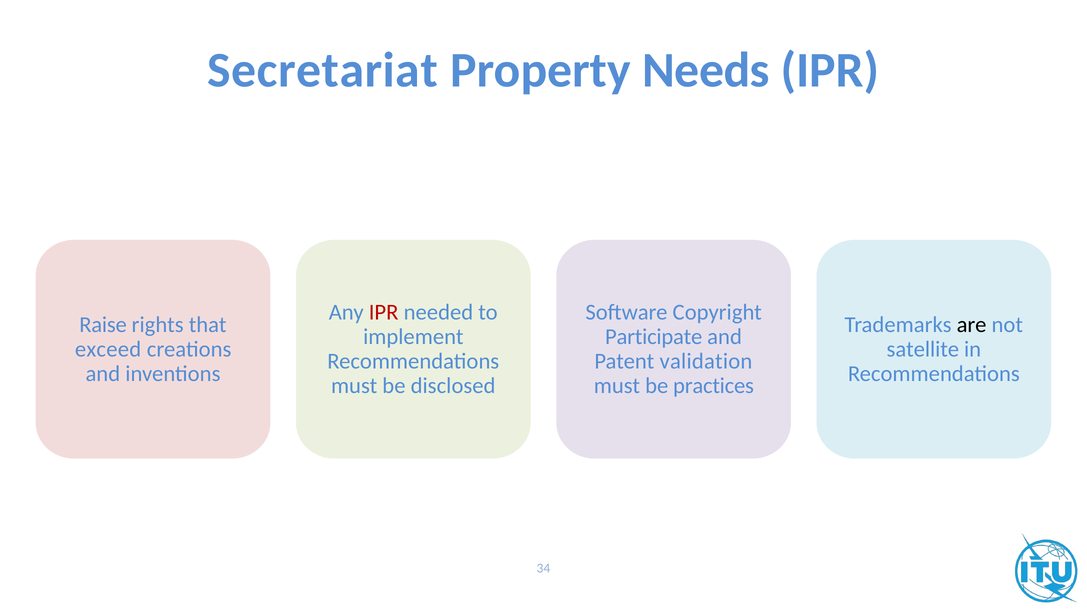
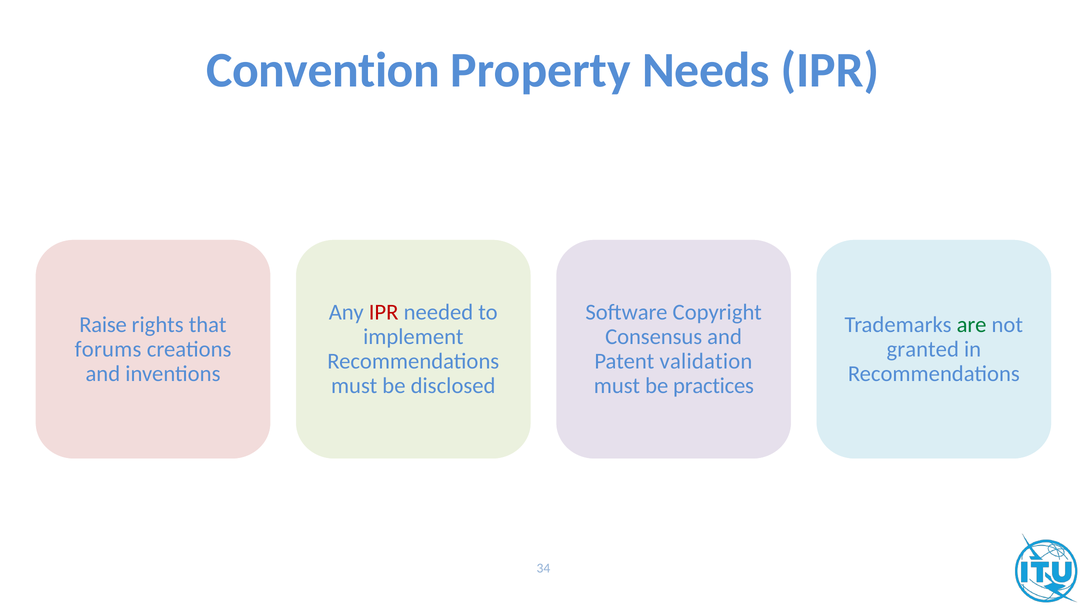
Secretariat: Secretariat -> Convention (323, 70)
are colour: black -> green (972, 324)
Participate: Participate -> Consensus (654, 337)
exceed: exceed -> forums (108, 349)
satellite: satellite -> granted (923, 349)
